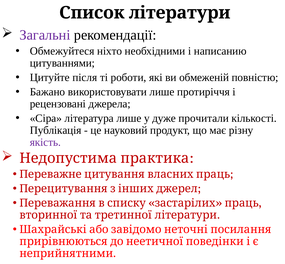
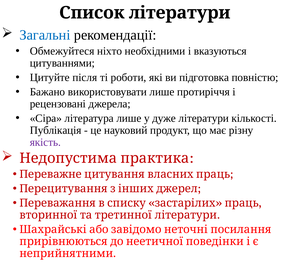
Загальні colour: purple -> blue (45, 35)
написанию: написанию -> вказуються (220, 51)
обмеженій: обмеженій -> підготовка (204, 77)
дуже прочитали: прочитали -> літератури (204, 118)
